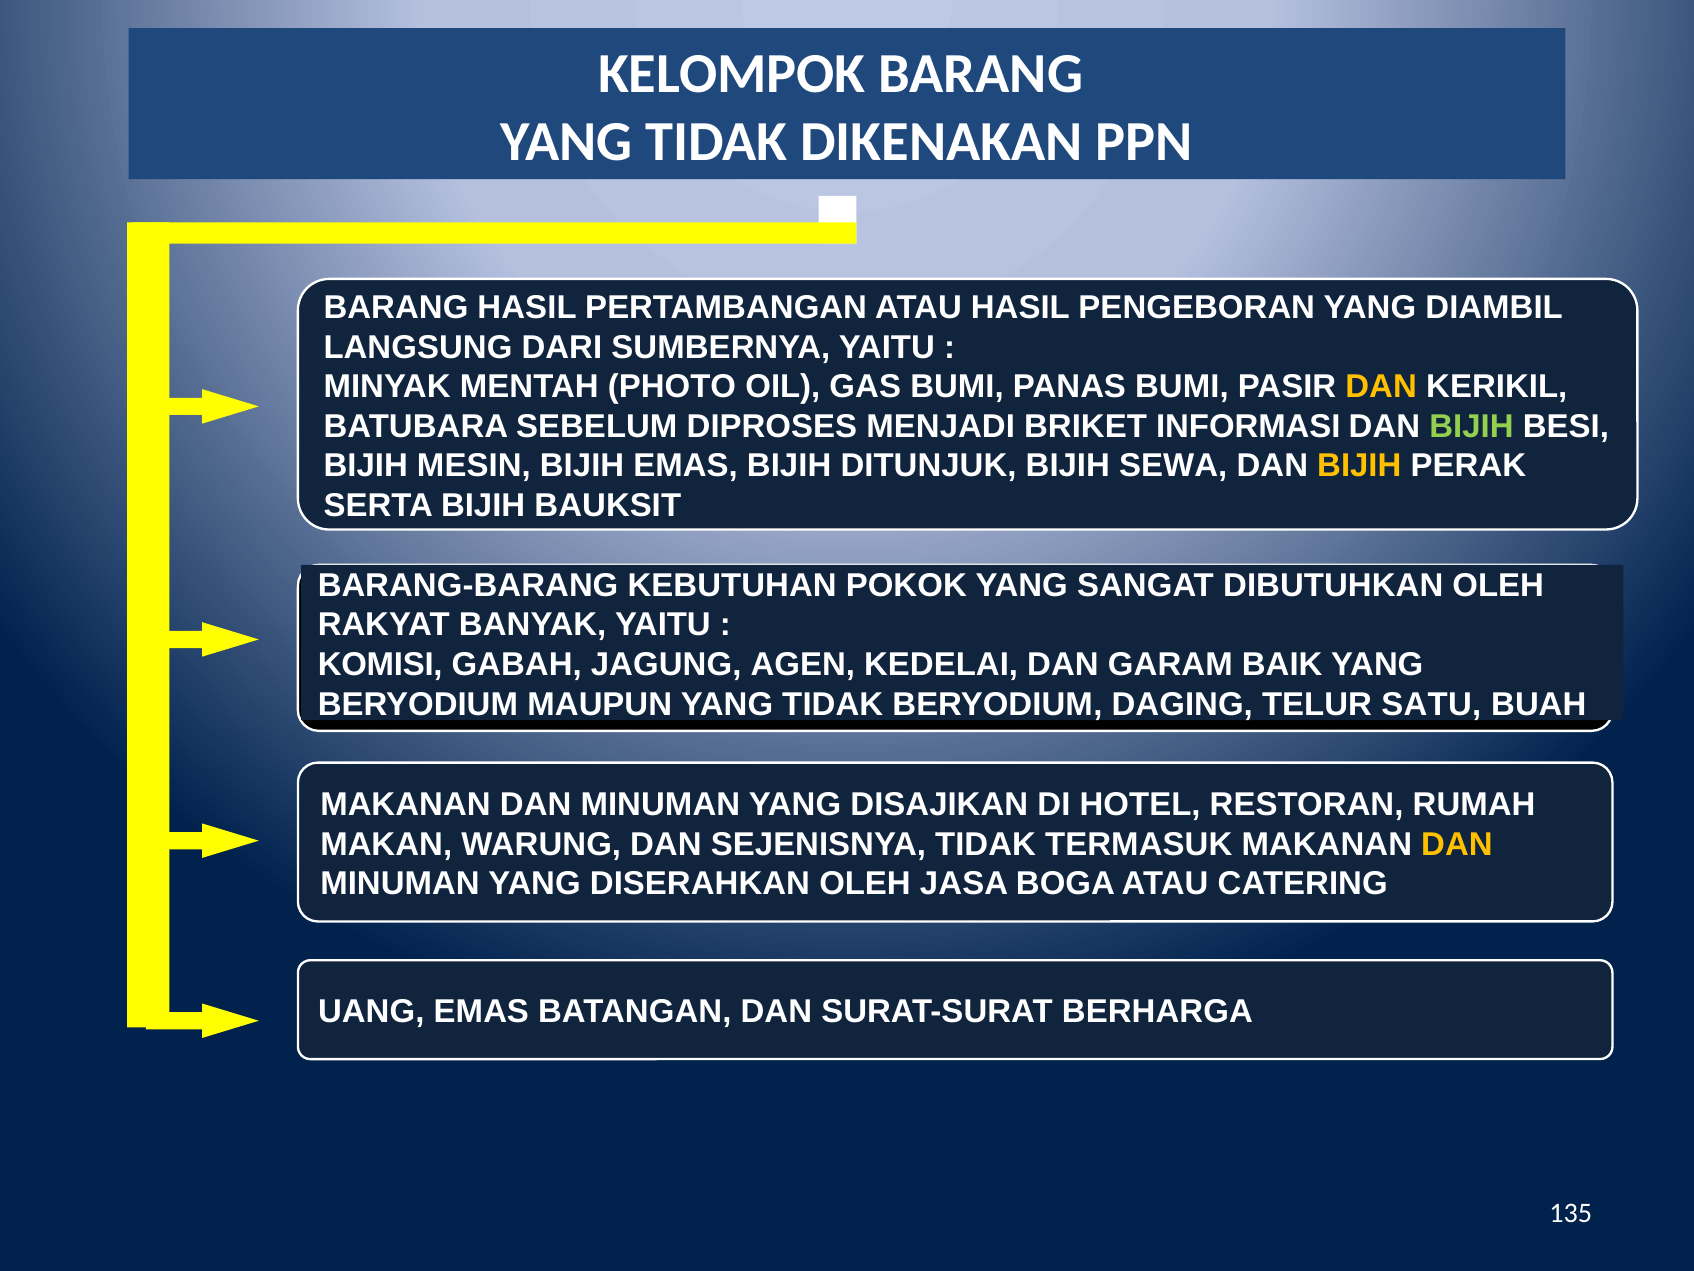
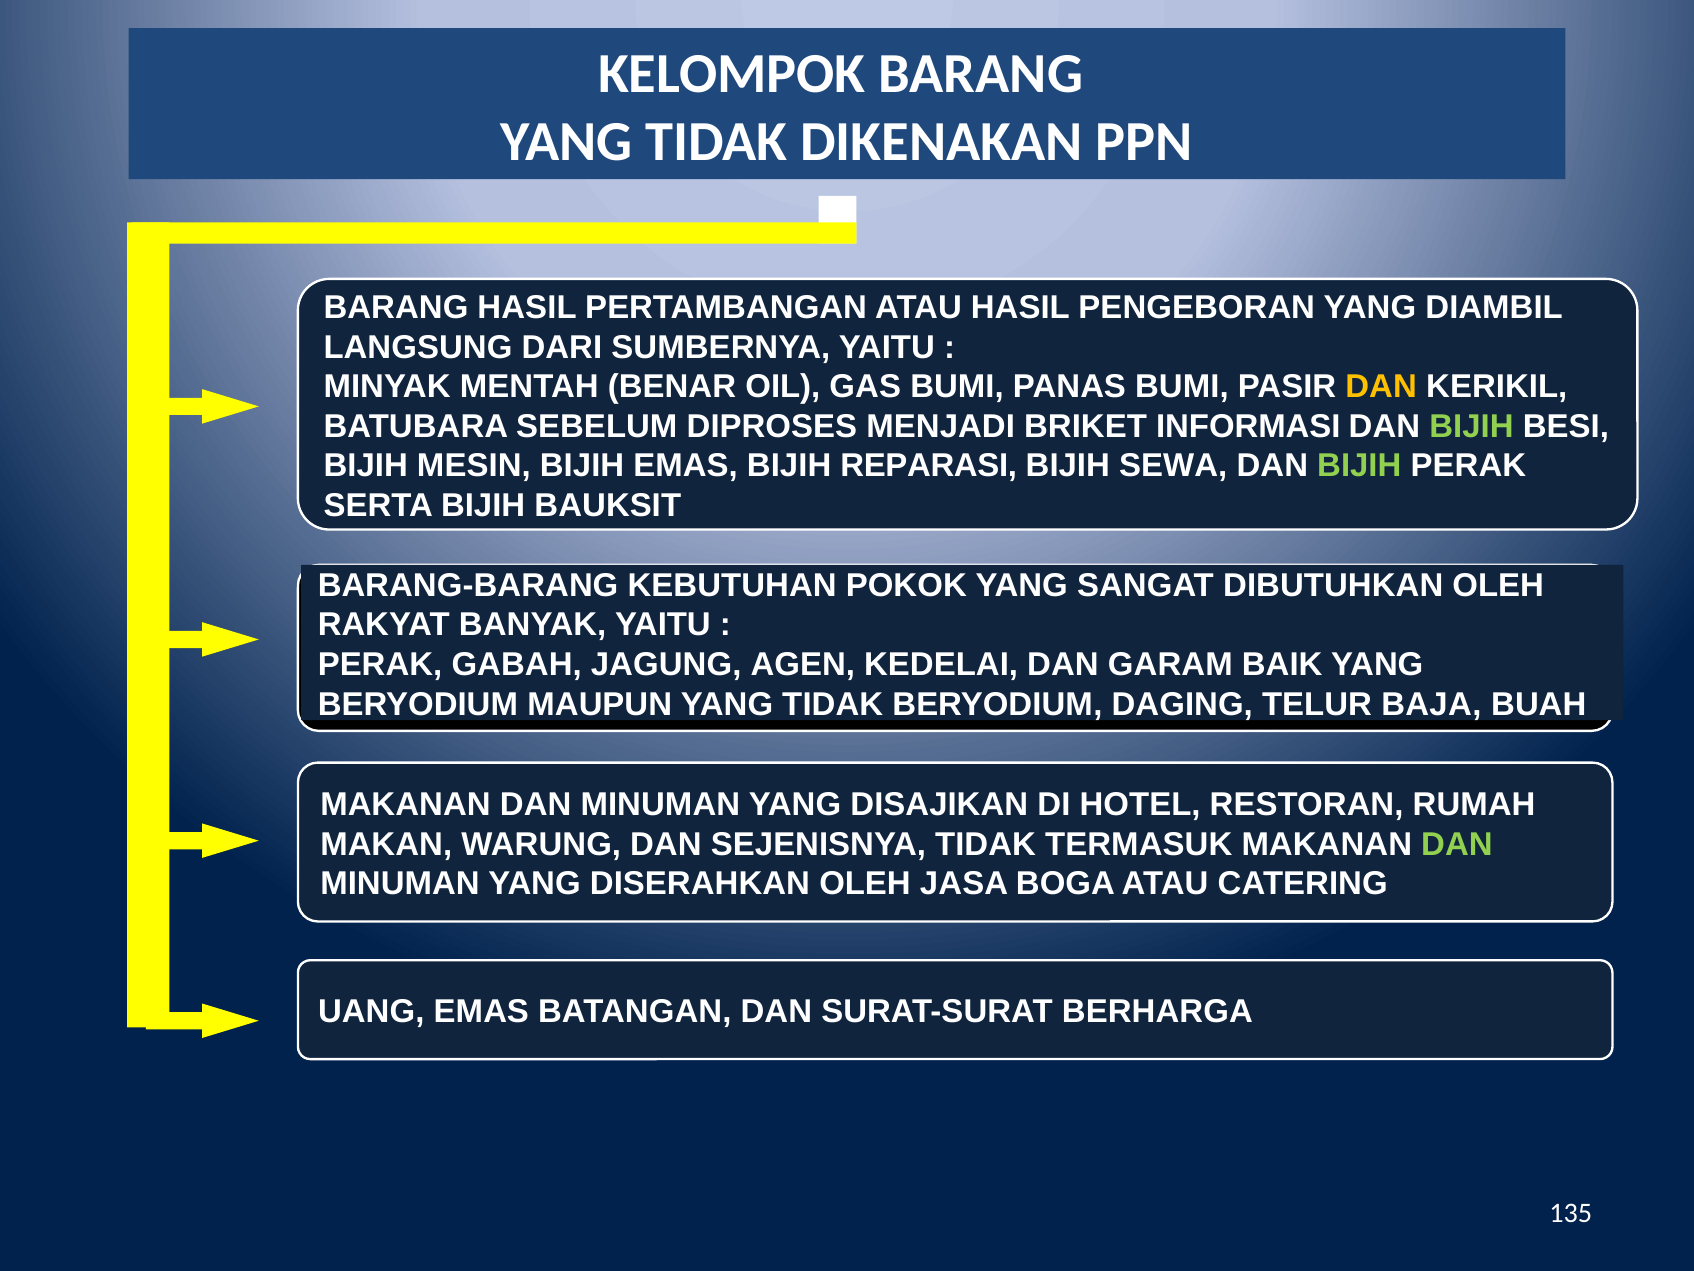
PHOTO: PHOTO -> BENAR (672, 387)
DITUNJUK: DITUNJUK -> REPARASI (929, 466)
BIJIH colour: yellow -> light green (1359, 466)
KOMISI: KOMISI -> PERAK (380, 664)
SATU: SATU -> BAJA (1431, 704)
DAN colour: yellow -> light green (1457, 844)
